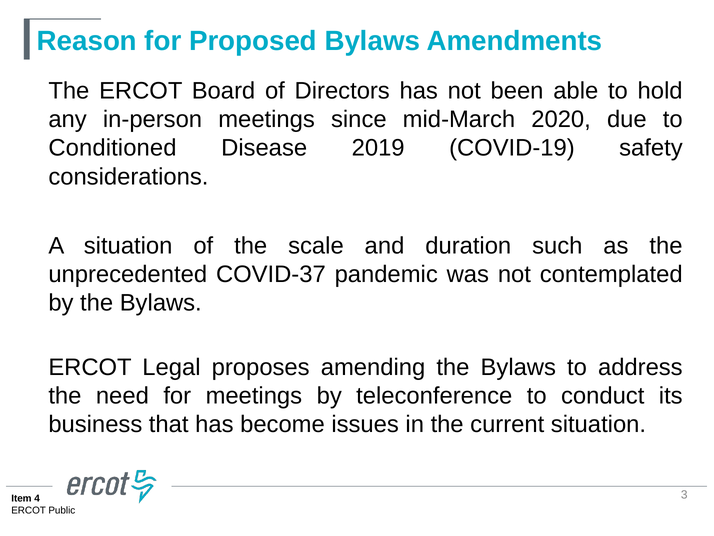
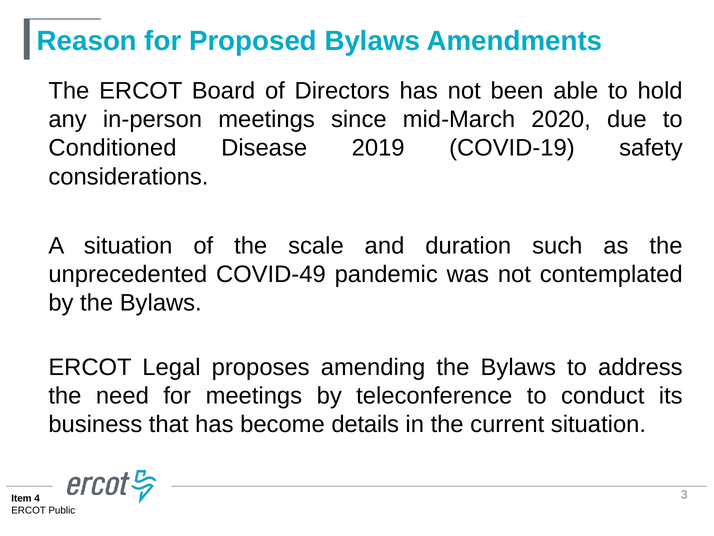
COVID-37: COVID-37 -> COVID-49 (271, 274)
issues: issues -> details (365, 424)
